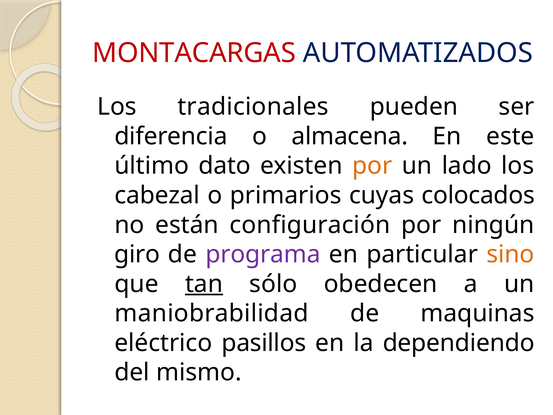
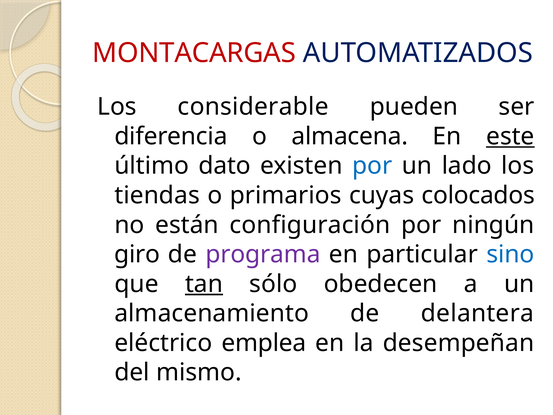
tradicionales: tradicionales -> considerable (253, 107)
este underline: none -> present (510, 136)
por colour: orange -> blue (372, 166)
cabezal: cabezal -> tiendas (157, 195)
sino colour: orange -> blue (510, 254)
maniobrabilidad: maniobrabilidad -> almacenamiento (212, 313)
maquinas: maquinas -> delantera (477, 313)
pasillos: pasillos -> emplea (264, 343)
dependiendo: dependiendo -> desempeñan (458, 343)
